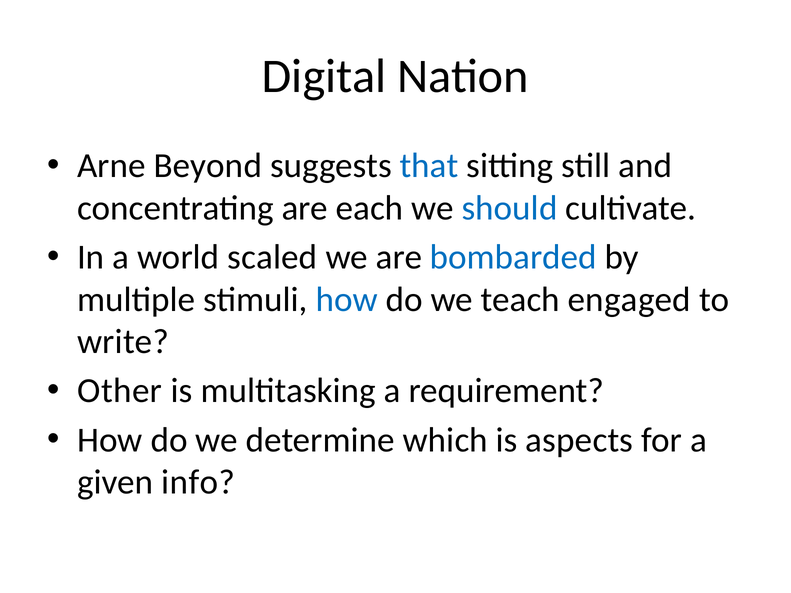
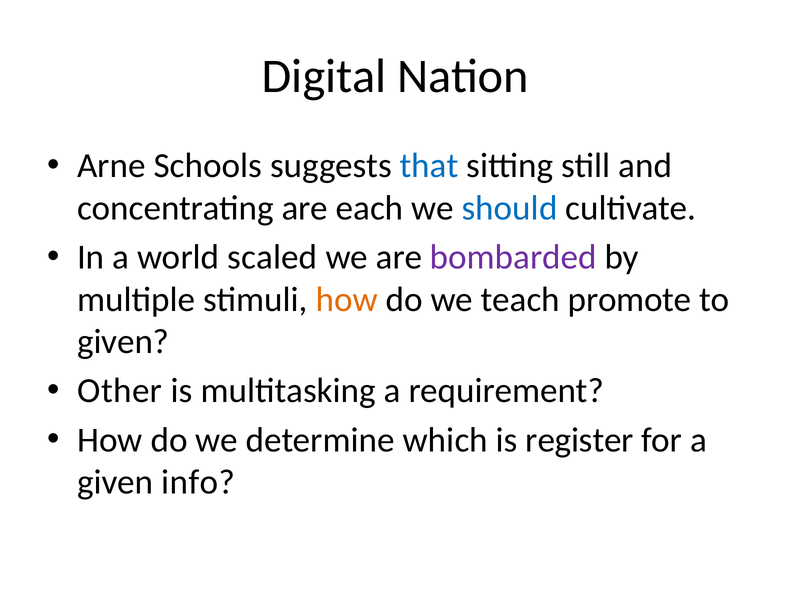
Beyond: Beyond -> Schools (208, 166)
bombarded colour: blue -> purple (513, 257)
how colour: blue -> orange (347, 300)
engaged: engaged -> promote (630, 300)
write: write -> given (123, 342)
aspects: aspects -> register (580, 440)
